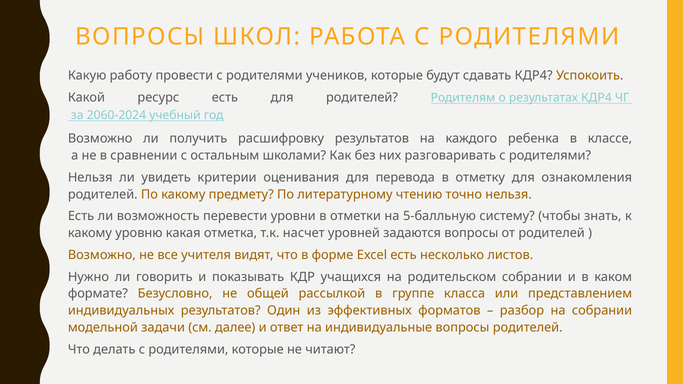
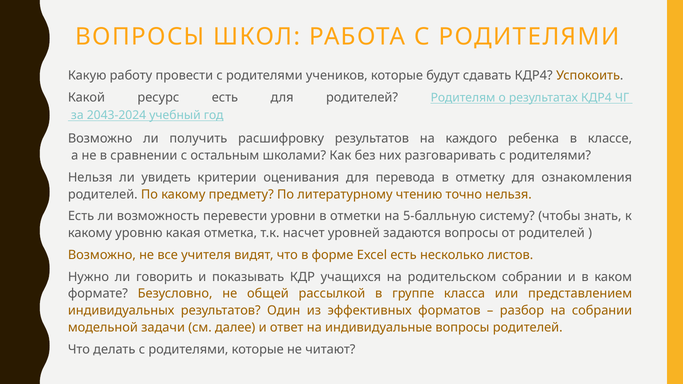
2060-2024: 2060-2024 -> 2043-2024 (116, 115)
